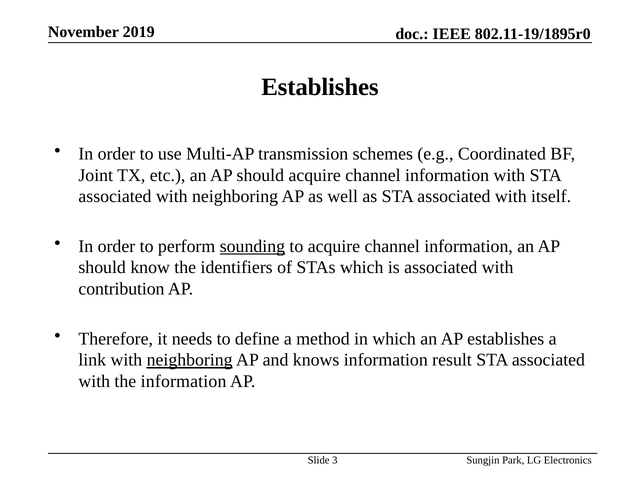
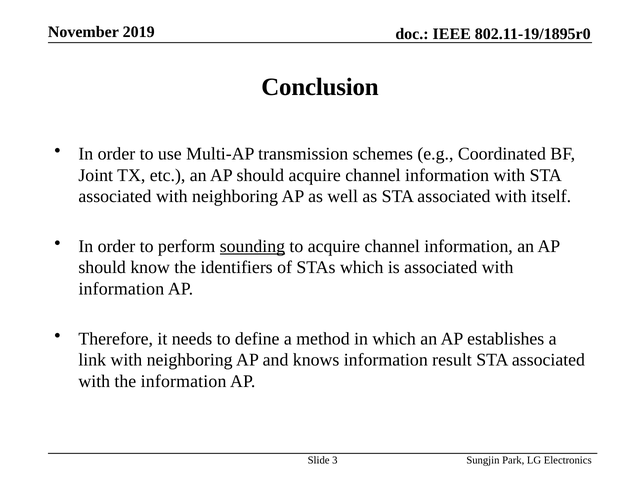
Establishes: Establishes -> Conclusion (320, 87)
contribution: contribution -> information (121, 289)
neighboring underline: present -> none (190, 360)
